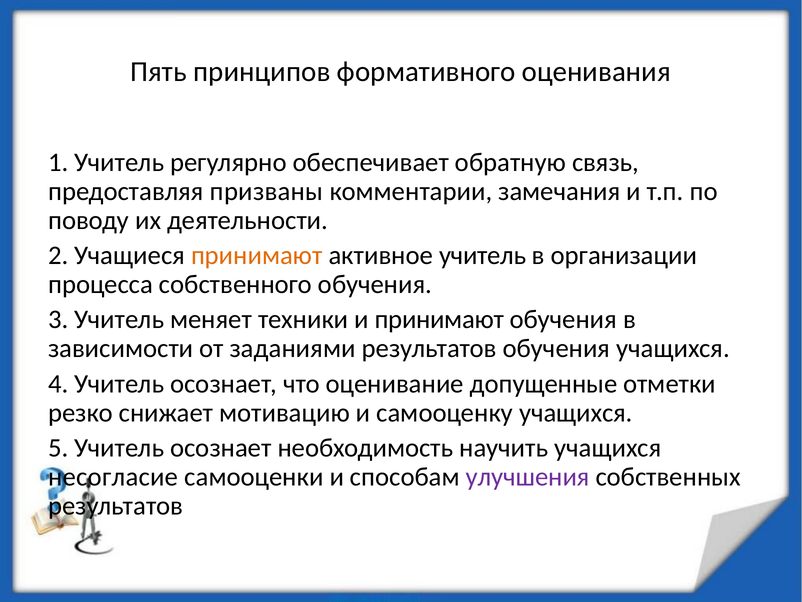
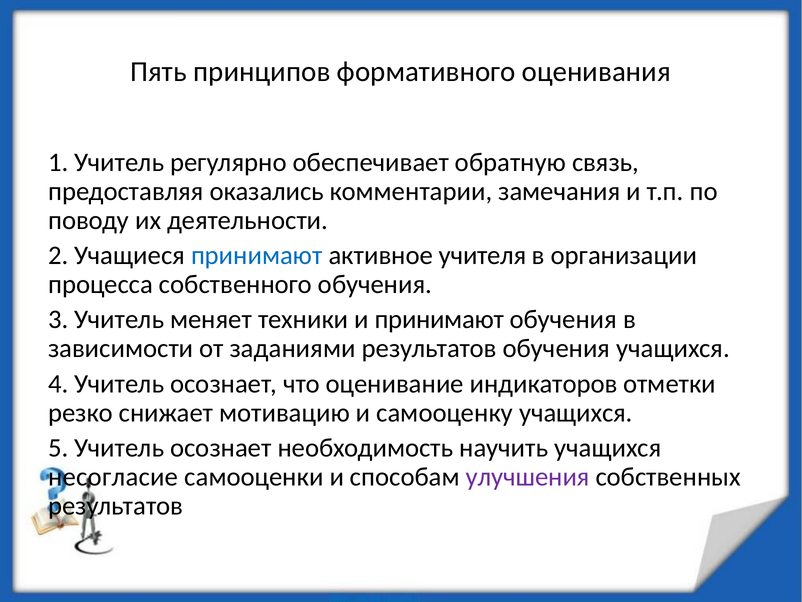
призваны: призваны -> оказались (267, 191)
принимают colour: orange -> blue (257, 255)
активное учитель: учитель -> учителя (483, 255)
допущенные: допущенные -> индикаторов (544, 384)
